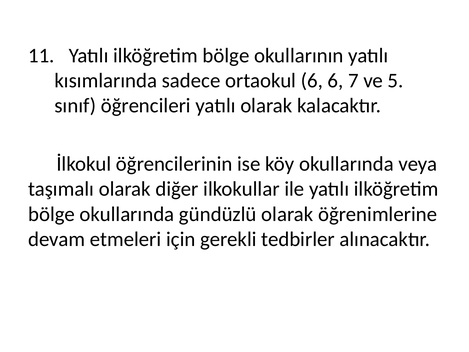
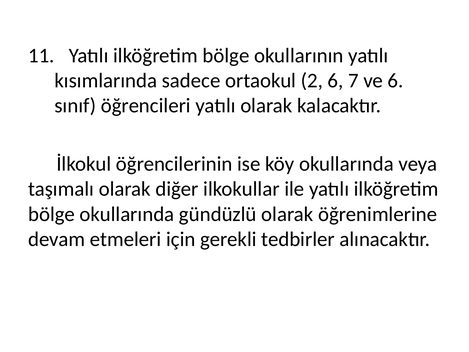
ortaokul 6: 6 -> 2 (312, 81)
ve 5: 5 -> 6 (396, 81)
